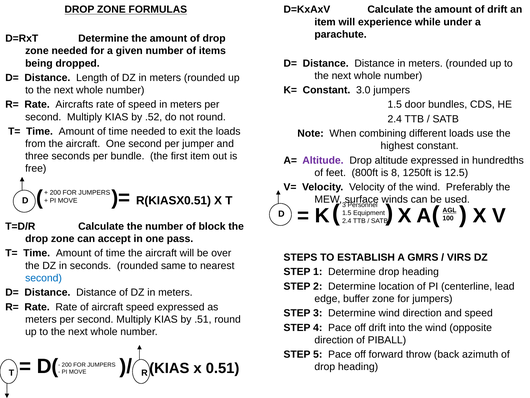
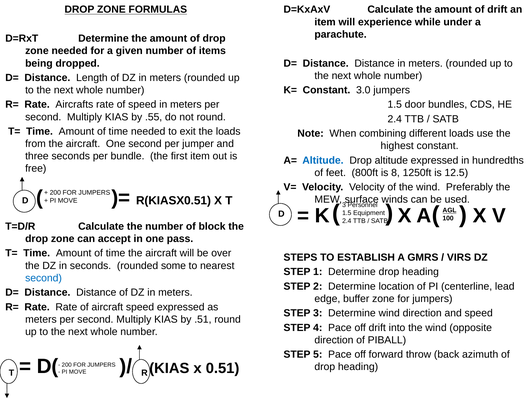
.52: .52 -> .55 (154, 117)
Altitude colour: purple -> blue (323, 160)
same: same -> some (173, 265)
